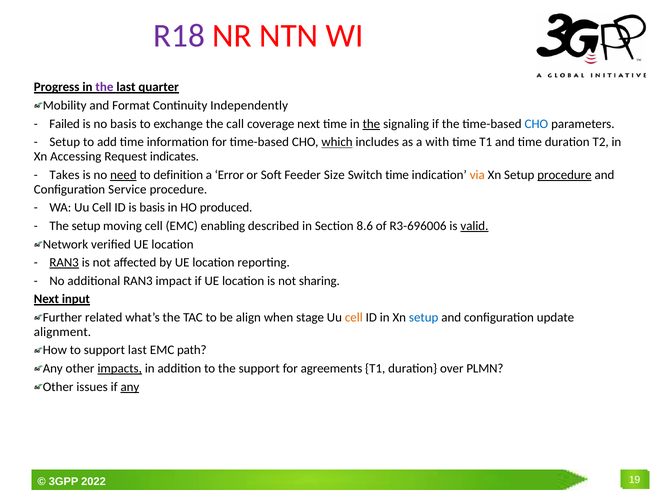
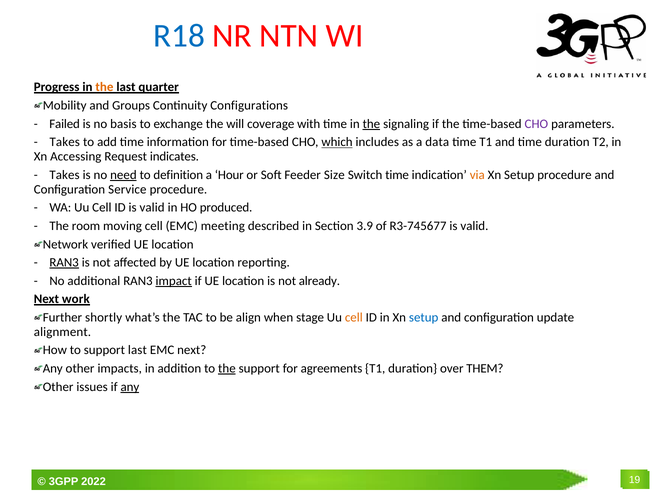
R18 colour: purple -> blue (179, 36)
the colour: purple -> orange (104, 87)
Format: Format -> Groups (131, 105)
Independently: Independently -> Configurations (249, 105)
call: call -> will (235, 124)
coverage next: next -> with (309, 124)
CHO colour: blue -> purple (536, 124)
Setup: Setup -> Takes (65, 142)
with: with -> data (437, 142)
Error: Error -> Hour (229, 175)
procedure underline: present -> none (564, 175)
ID is basis: basis -> valid (152, 208)
The setup: setup -> room (86, 226)
enabling: enabling -> meeting (223, 226)
8.6: 8.6 -> 3.9 (365, 226)
R3-696006: R3-696006 -> R3-745677 (418, 226)
valid underline: present -> none (474, 226)
impact underline: none -> present (174, 281)
sharing: sharing -> already (319, 281)
input: input -> work (76, 299)
related: related -> shortly (104, 317)
EMC path: path -> next (192, 350)
impacts underline: present -> none (120, 368)
the underline: none -> present (227, 368)
PLMN: PLMN -> THEM (485, 368)
